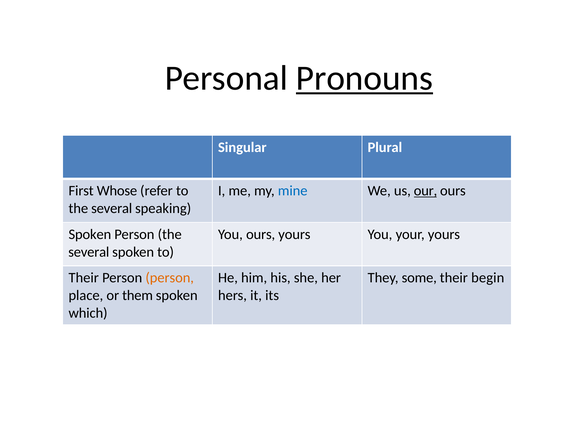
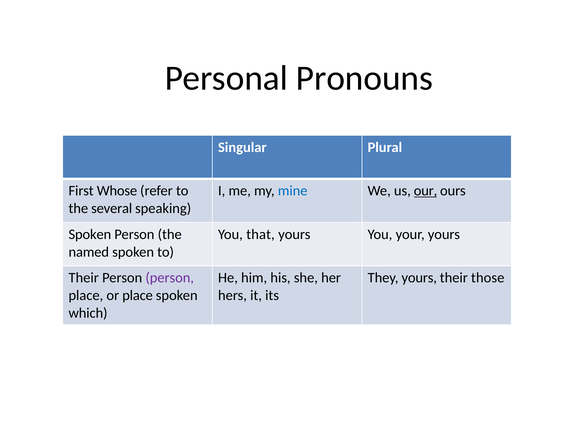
Pronouns underline: present -> none (364, 78)
You ours: ours -> that (261, 234)
several: several -> named (89, 252)
person colour: orange -> purple (170, 277)
They some: some -> yours (419, 277)
begin: begin -> those (488, 277)
or them: them -> place (138, 295)
